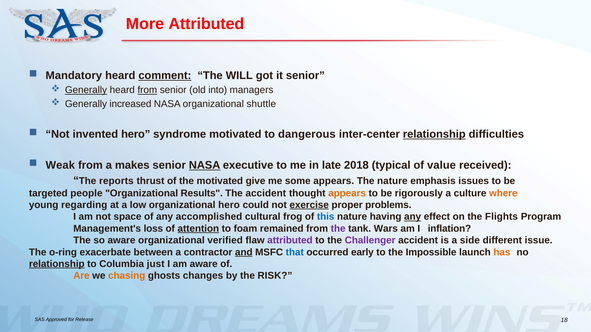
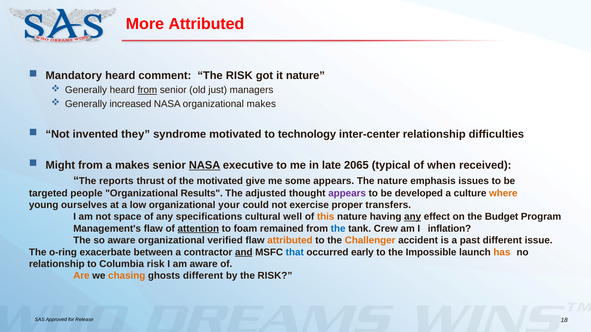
comment underline: present -> none (165, 76)
WILL: WILL -> RISK (239, 76)
it senior: senior -> nature (305, 76)
Generally underline: present -> none (86, 90)
into: into -> just (218, 90)
organizational shuttle: shuttle -> makes (261, 104)
invented hero: hero -> they (136, 134)
dangerous: dangerous -> technology (307, 134)
relationship underline: present -> none (434, 134)
Weak: Weak -> Might (60, 165)
2018: 2018 -> 2065 (356, 165)
value: value -> when (442, 165)
The accident: accident -> adjusted (266, 193)
appears colour: orange -> purple (347, 193)
rigorously: rigorously -> developed (419, 193)
regarding: regarding -> ourselves (84, 205)
organizational hero: hero -> your (229, 205)
exercise underline: present -> none (309, 205)
problems: problems -> transfers (388, 205)
accomplished: accomplished -> specifications (209, 217)
frog: frog -> well (293, 217)
this colour: blue -> orange (326, 217)
Flights: Flights -> Budget (502, 217)
Management's loss: loss -> flaw (153, 229)
the colour: purple -> blue (338, 229)
Wars: Wars -> Crew (386, 229)
attributed colour: purple -> orange (290, 241)
Challenger colour: purple -> orange (370, 241)
side: side -> past (470, 241)
relationship underline: present -> none (57, 264)
Columbia just: just -> risk (156, 264)
ghosts changes: changes -> different (203, 276)
